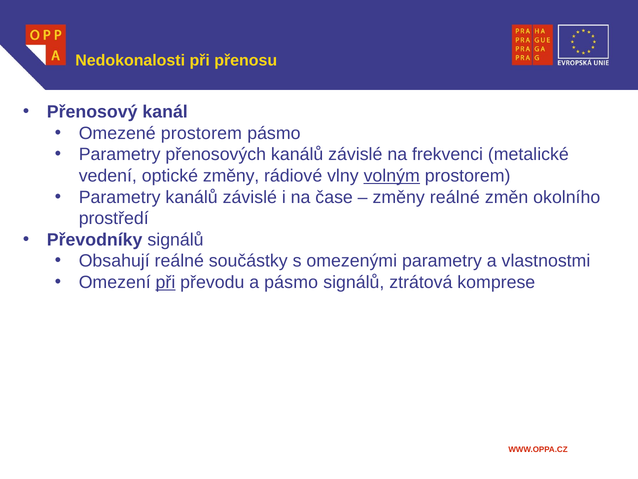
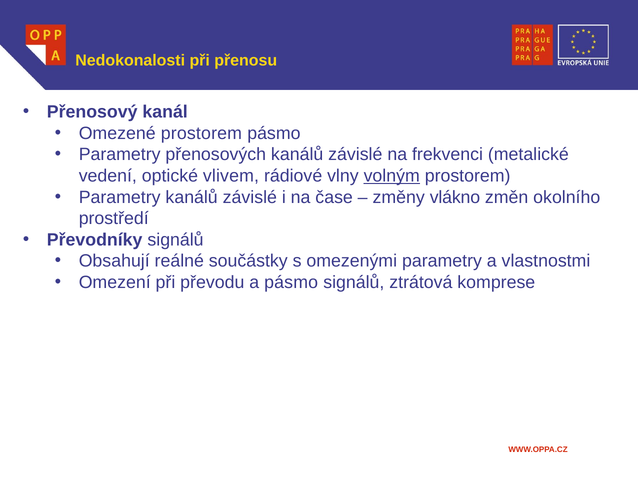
optické změny: změny -> vlivem (231, 176)
změny reálné: reálné -> vlákno (455, 197)
při underline: present -> none (165, 282)
